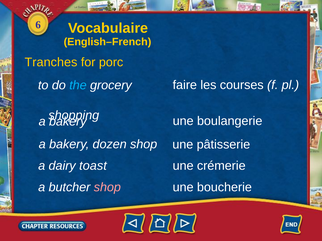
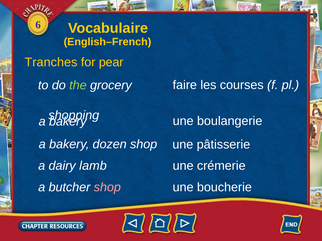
porc: porc -> pear (111, 62)
the colour: light blue -> light green (78, 85)
toast: toast -> lamb (93, 166)
